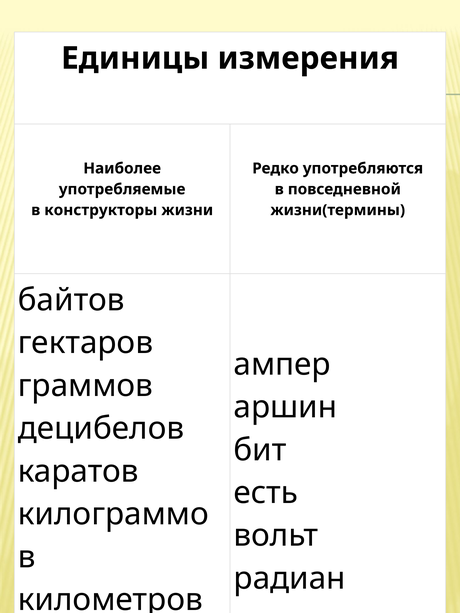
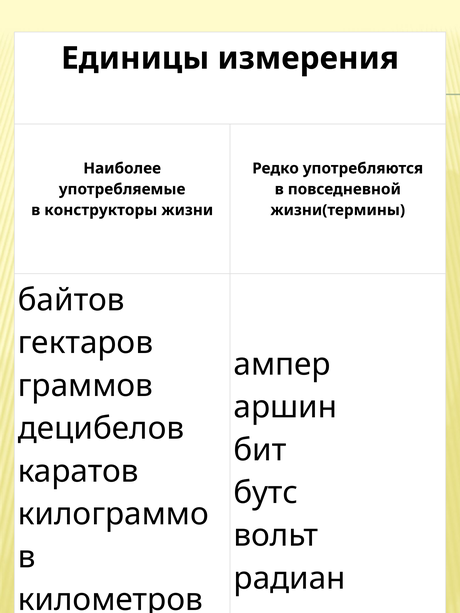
есть: есть -> бутс (266, 493)
